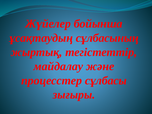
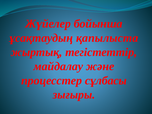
сұлбасының: сұлбасының -> қапылыста (107, 38)
